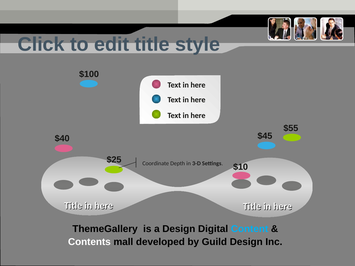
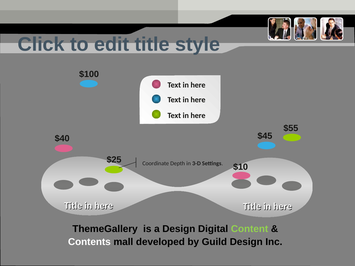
Content colour: light blue -> light green (250, 229)
